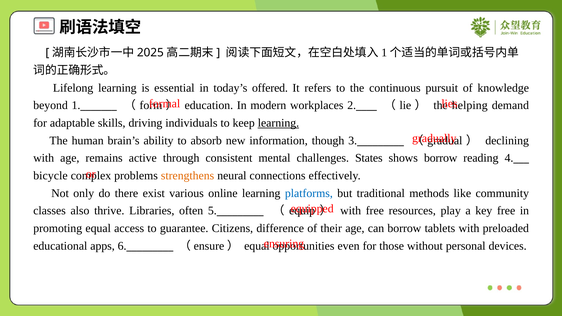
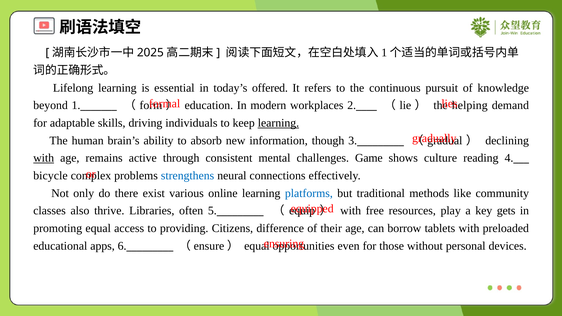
with underline: none -> present (44, 158)
States: States -> Game (369, 158)
shows borrow: borrow -> culture (441, 158)
strengthens colour: orange -> blue (188, 176)
key free: free -> gets (506, 211)
guarantee: guarantee -> providing (184, 228)
